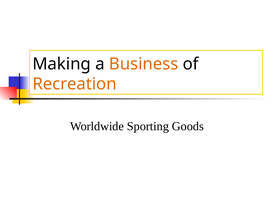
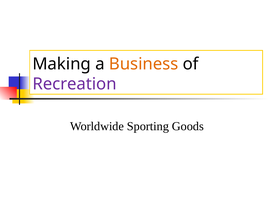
Recreation colour: orange -> purple (75, 84)
